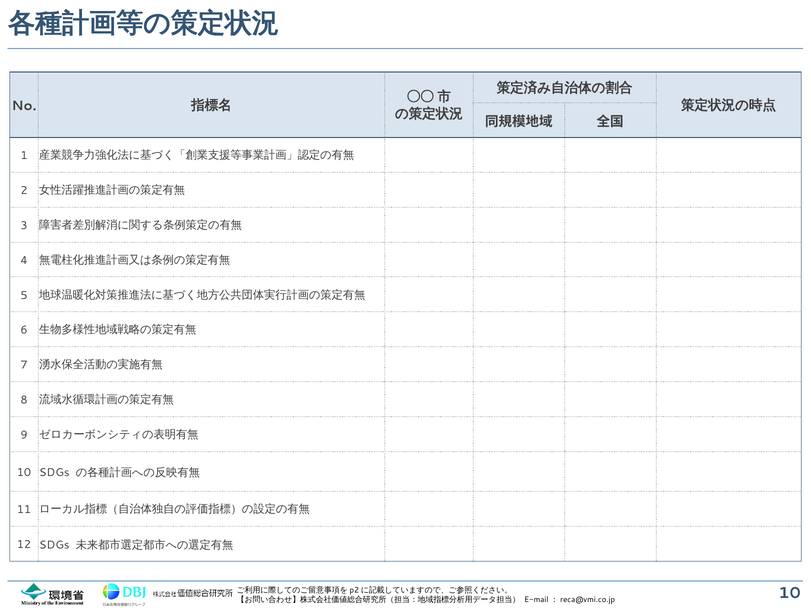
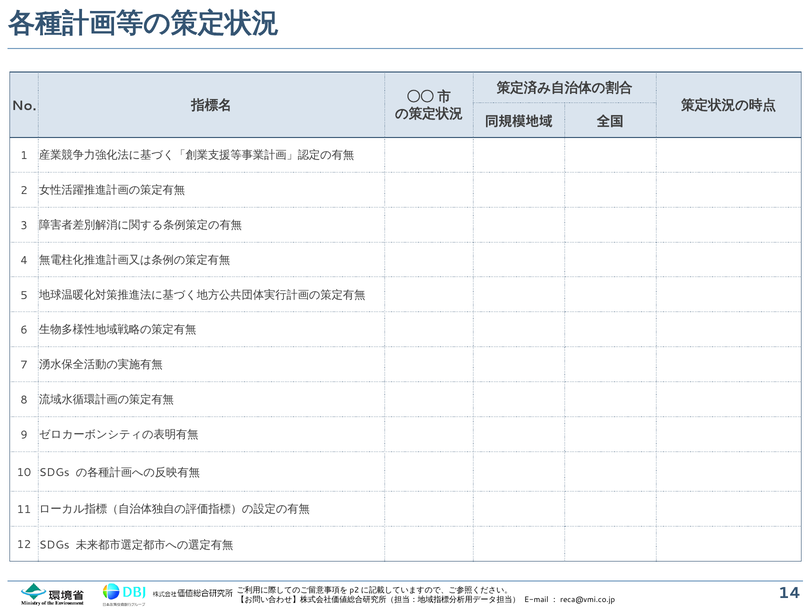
10: 10 -> 14 (790, 593)
